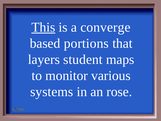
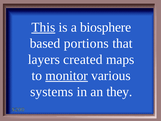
converge: converge -> biosphere (106, 27)
student: student -> created (83, 59)
monitor underline: none -> present (67, 76)
rose: rose -> they (119, 92)
